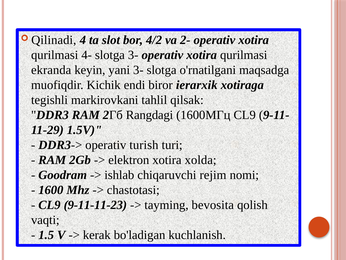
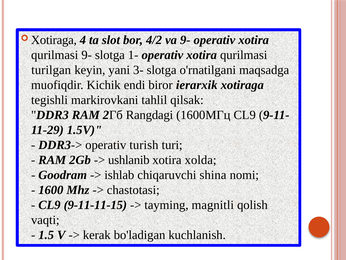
Qilinadi: Qilinadi -> Xotiraga (54, 40)
va 2-: 2- -> 9- (185, 40)
qurilmasi 4-: 4- -> 9- (87, 55)
slotga 3-: 3- -> 1- (133, 55)
ekranda: ekranda -> turilgan (51, 70)
elektron: elektron -> ushlanib (129, 160)
rejim: rejim -> shina (213, 175)
9-11-11-23: 9-11-11-23 -> 9-11-11-15 (95, 205)
bevosita: bevosita -> magnitli (213, 205)
